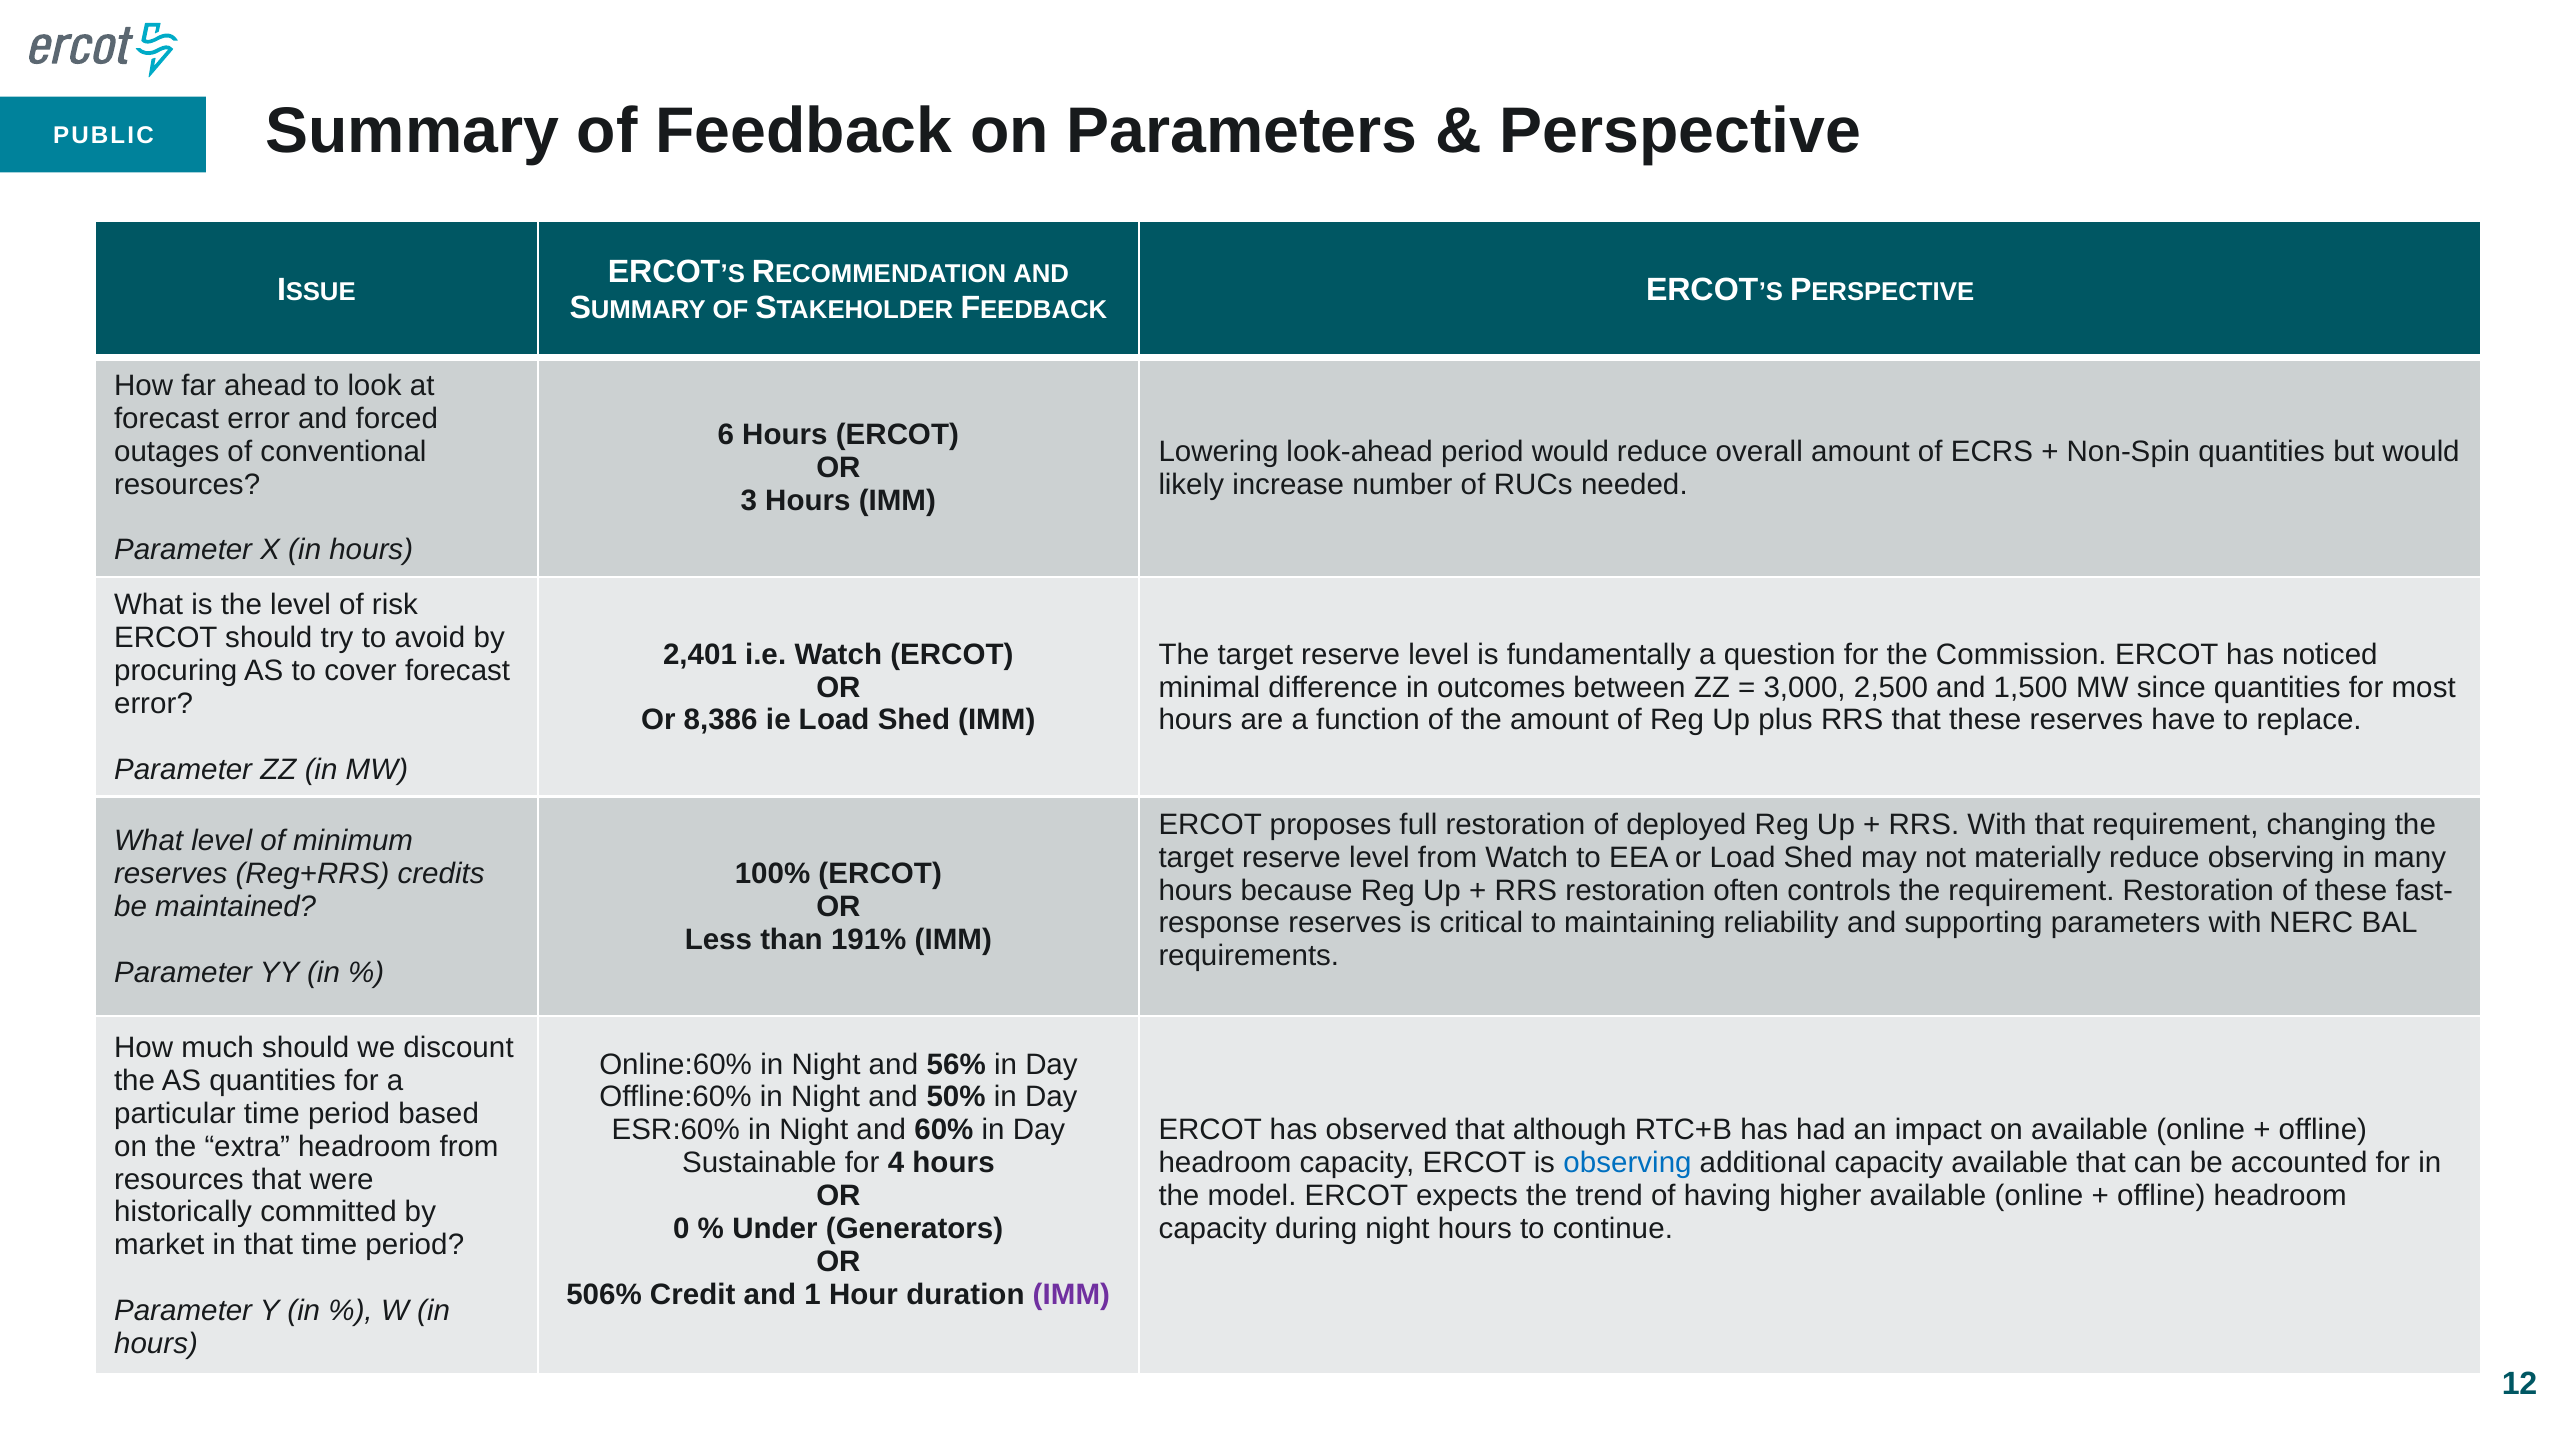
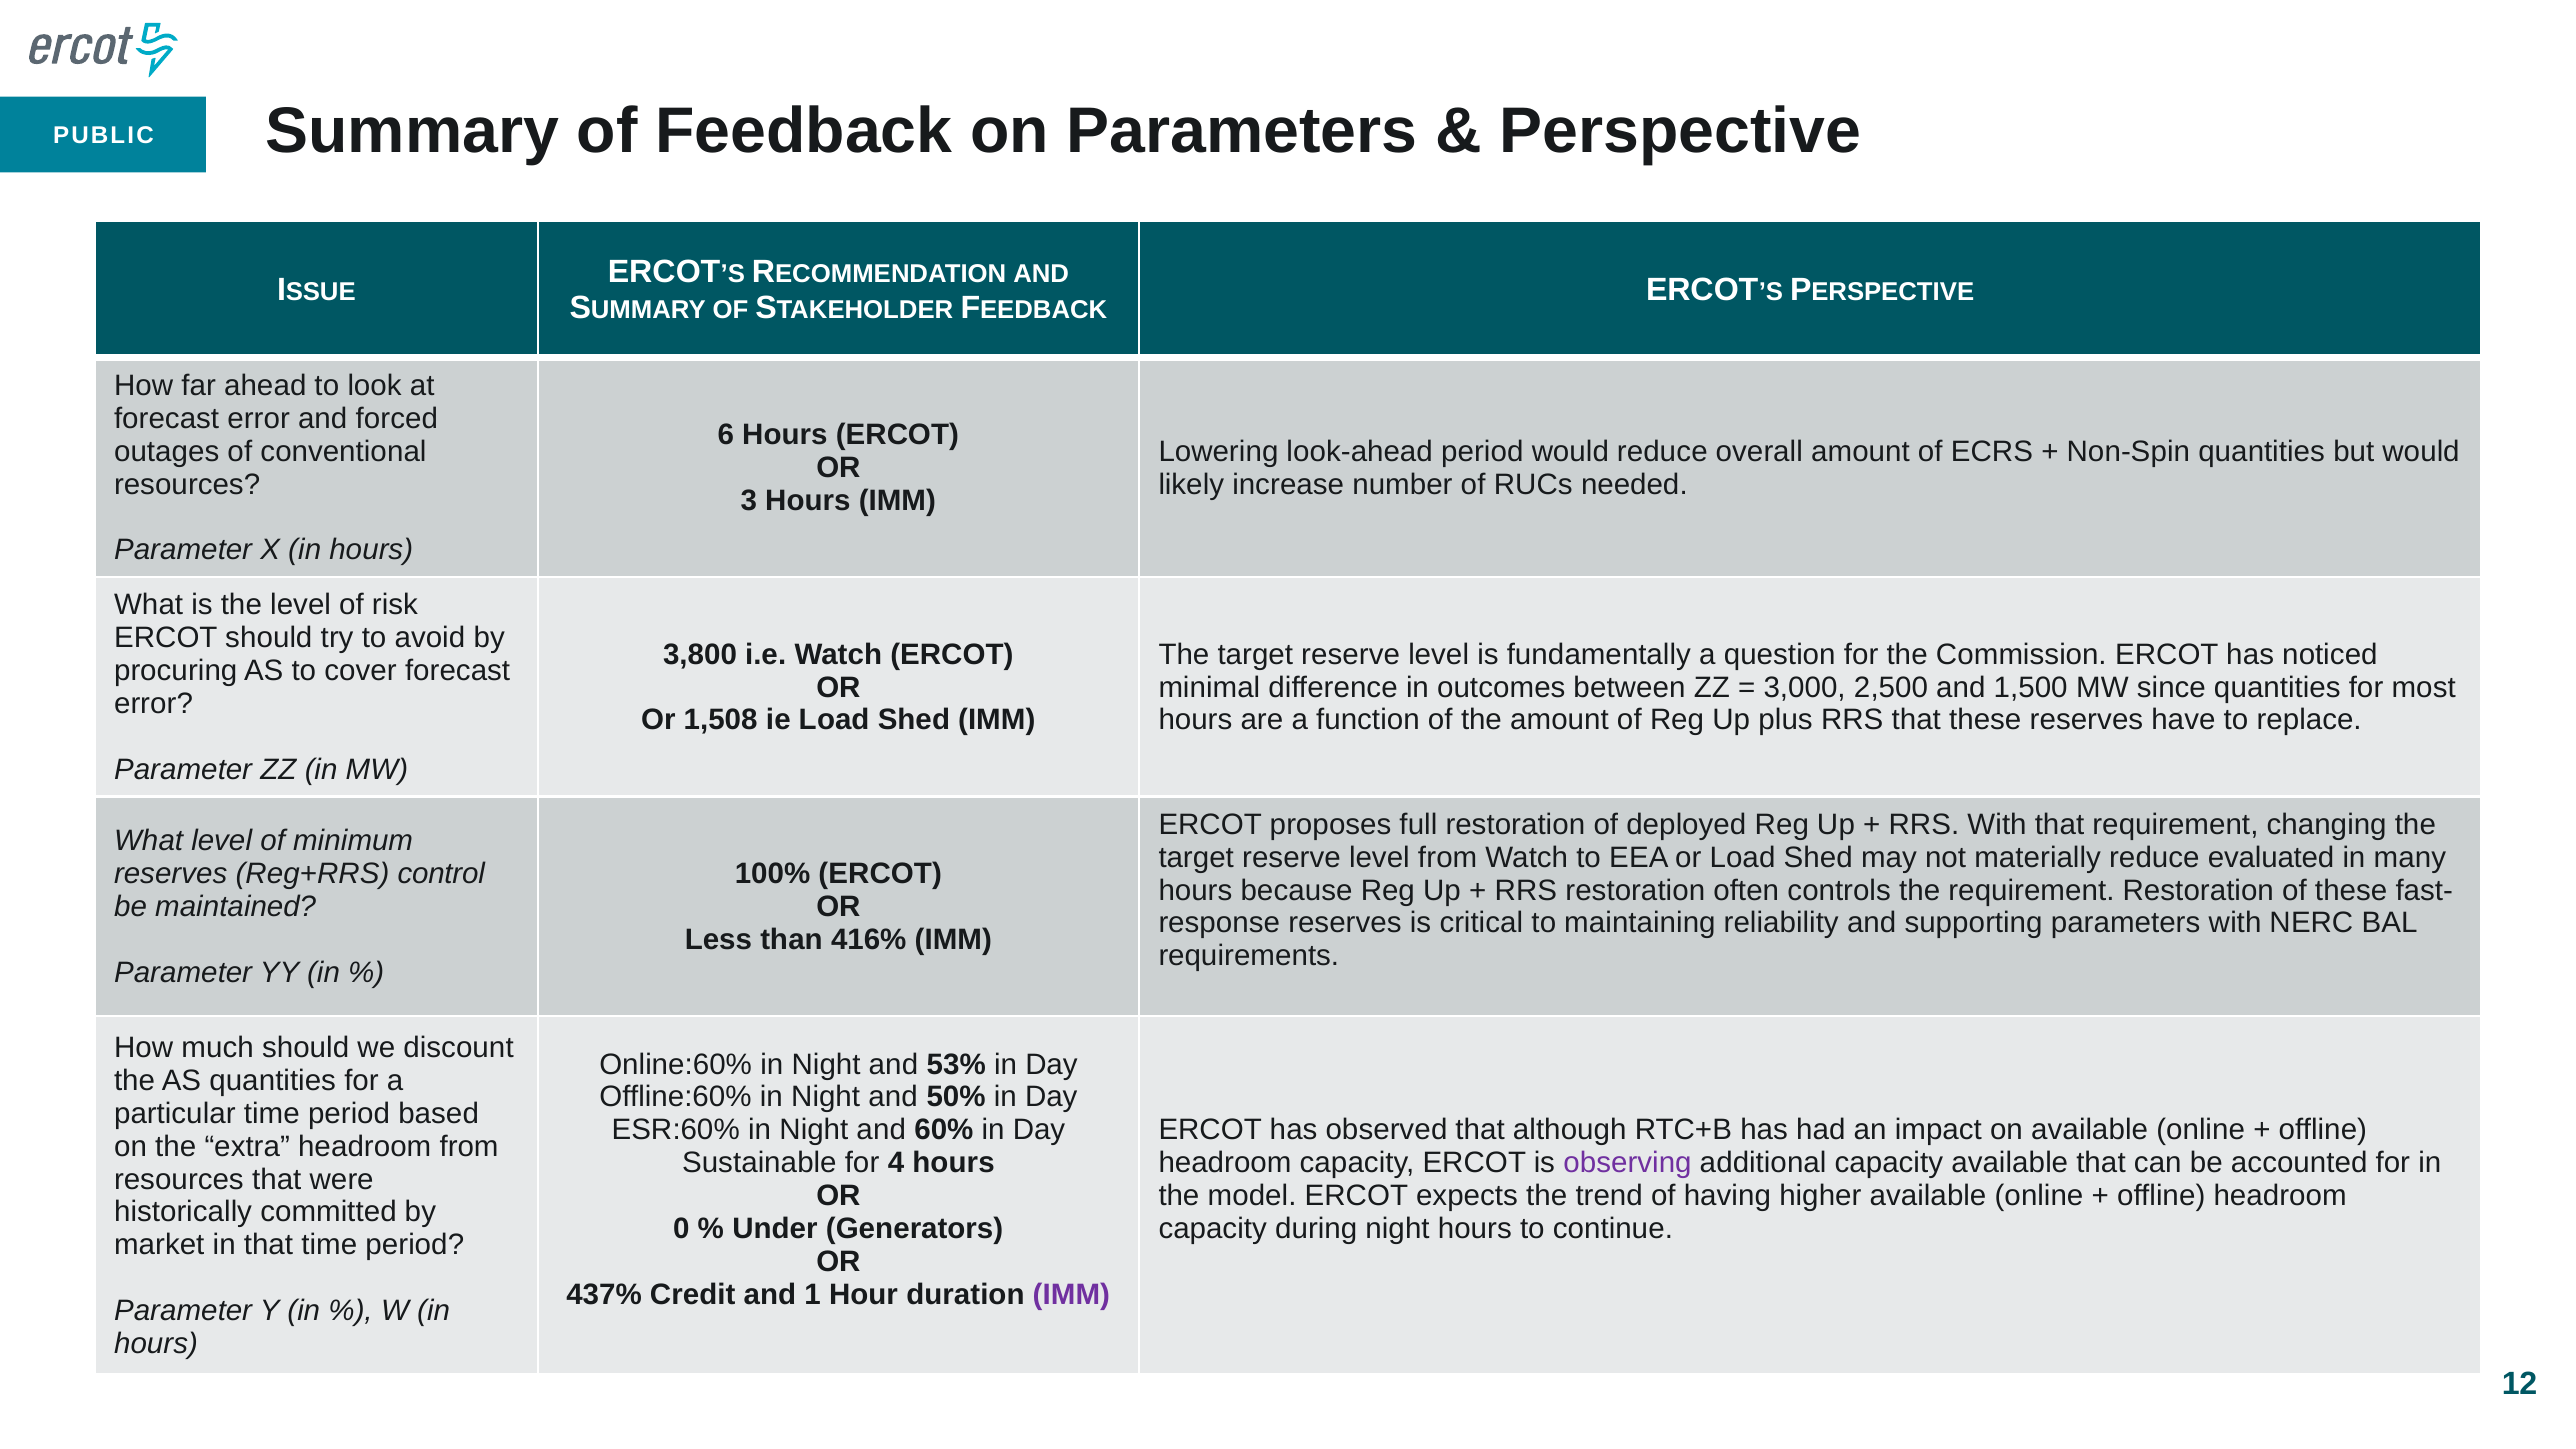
2,401: 2,401 -> 3,800 (700, 654)
8,386: 8,386 -> 1,508 (721, 720)
reduce observing: observing -> evaluated (2271, 857)
credits: credits -> control (441, 874)
191%: 191% -> 416% (869, 940)
56%: 56% -> 53% (956, 1064)
observing colour: blue -> purple (1627, 1163)
506%: 506% -> 437% (604, 1294)
